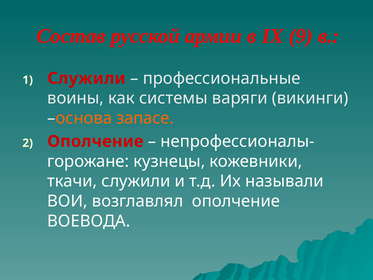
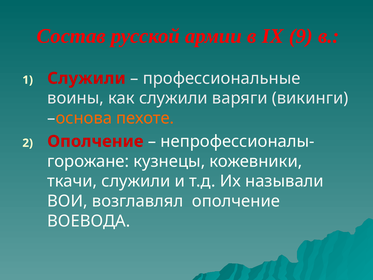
как системы: системы -> служили (173, 98)
запасе: запасе -> пехоте (145, 118)
